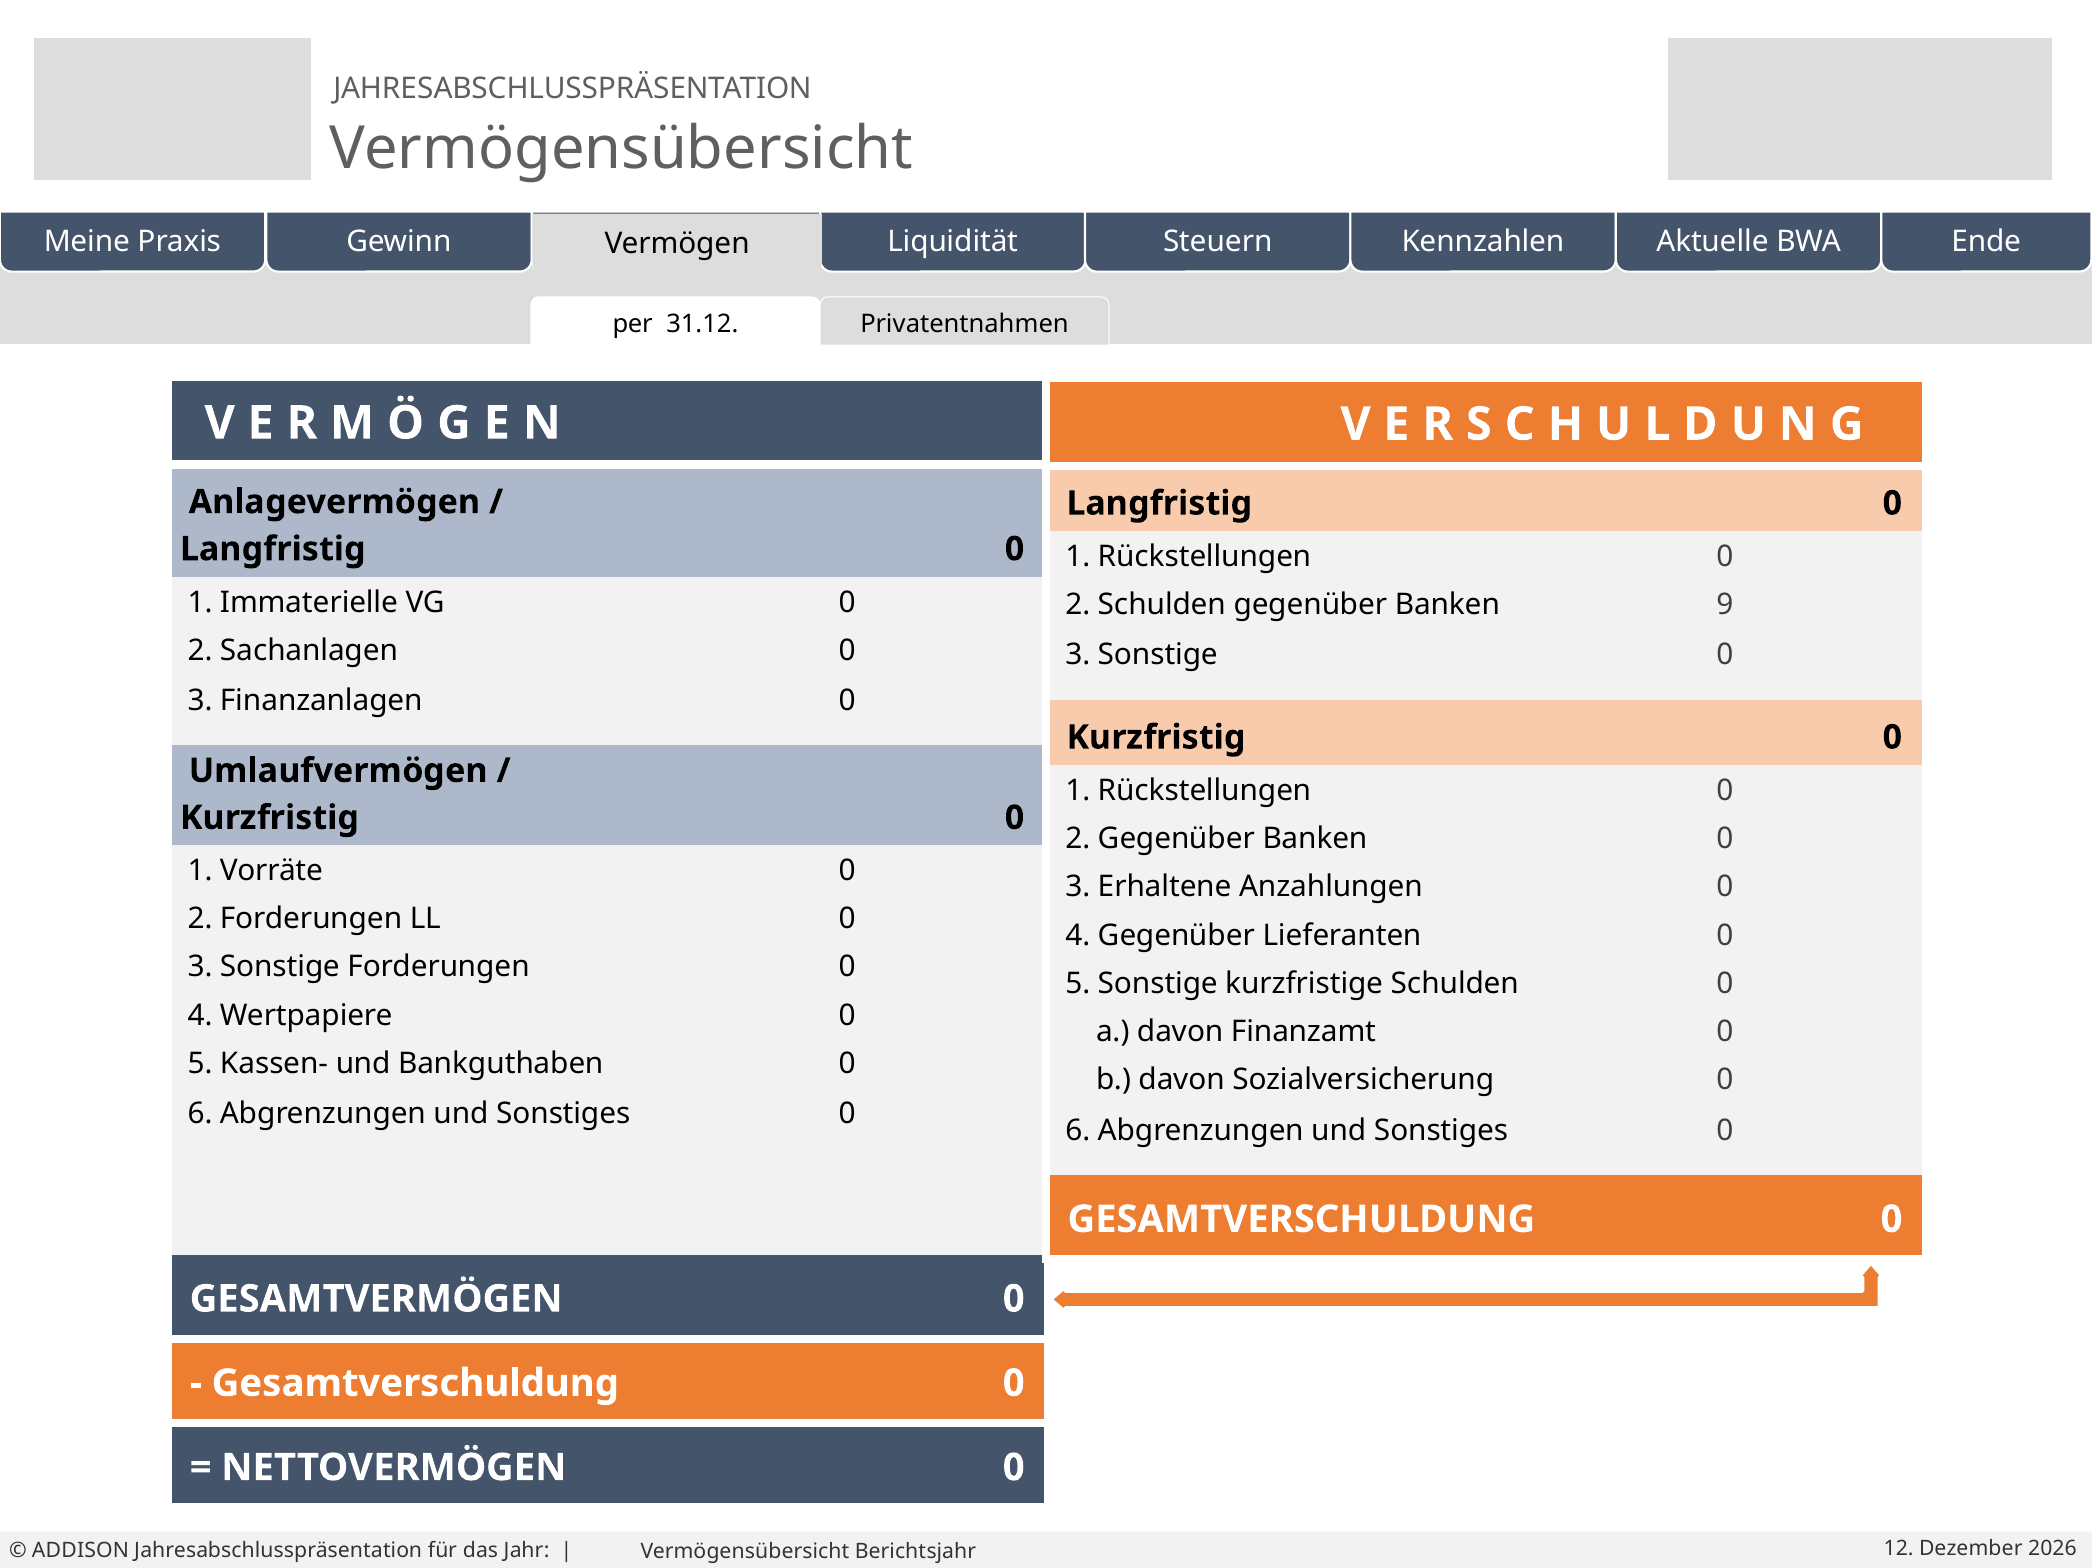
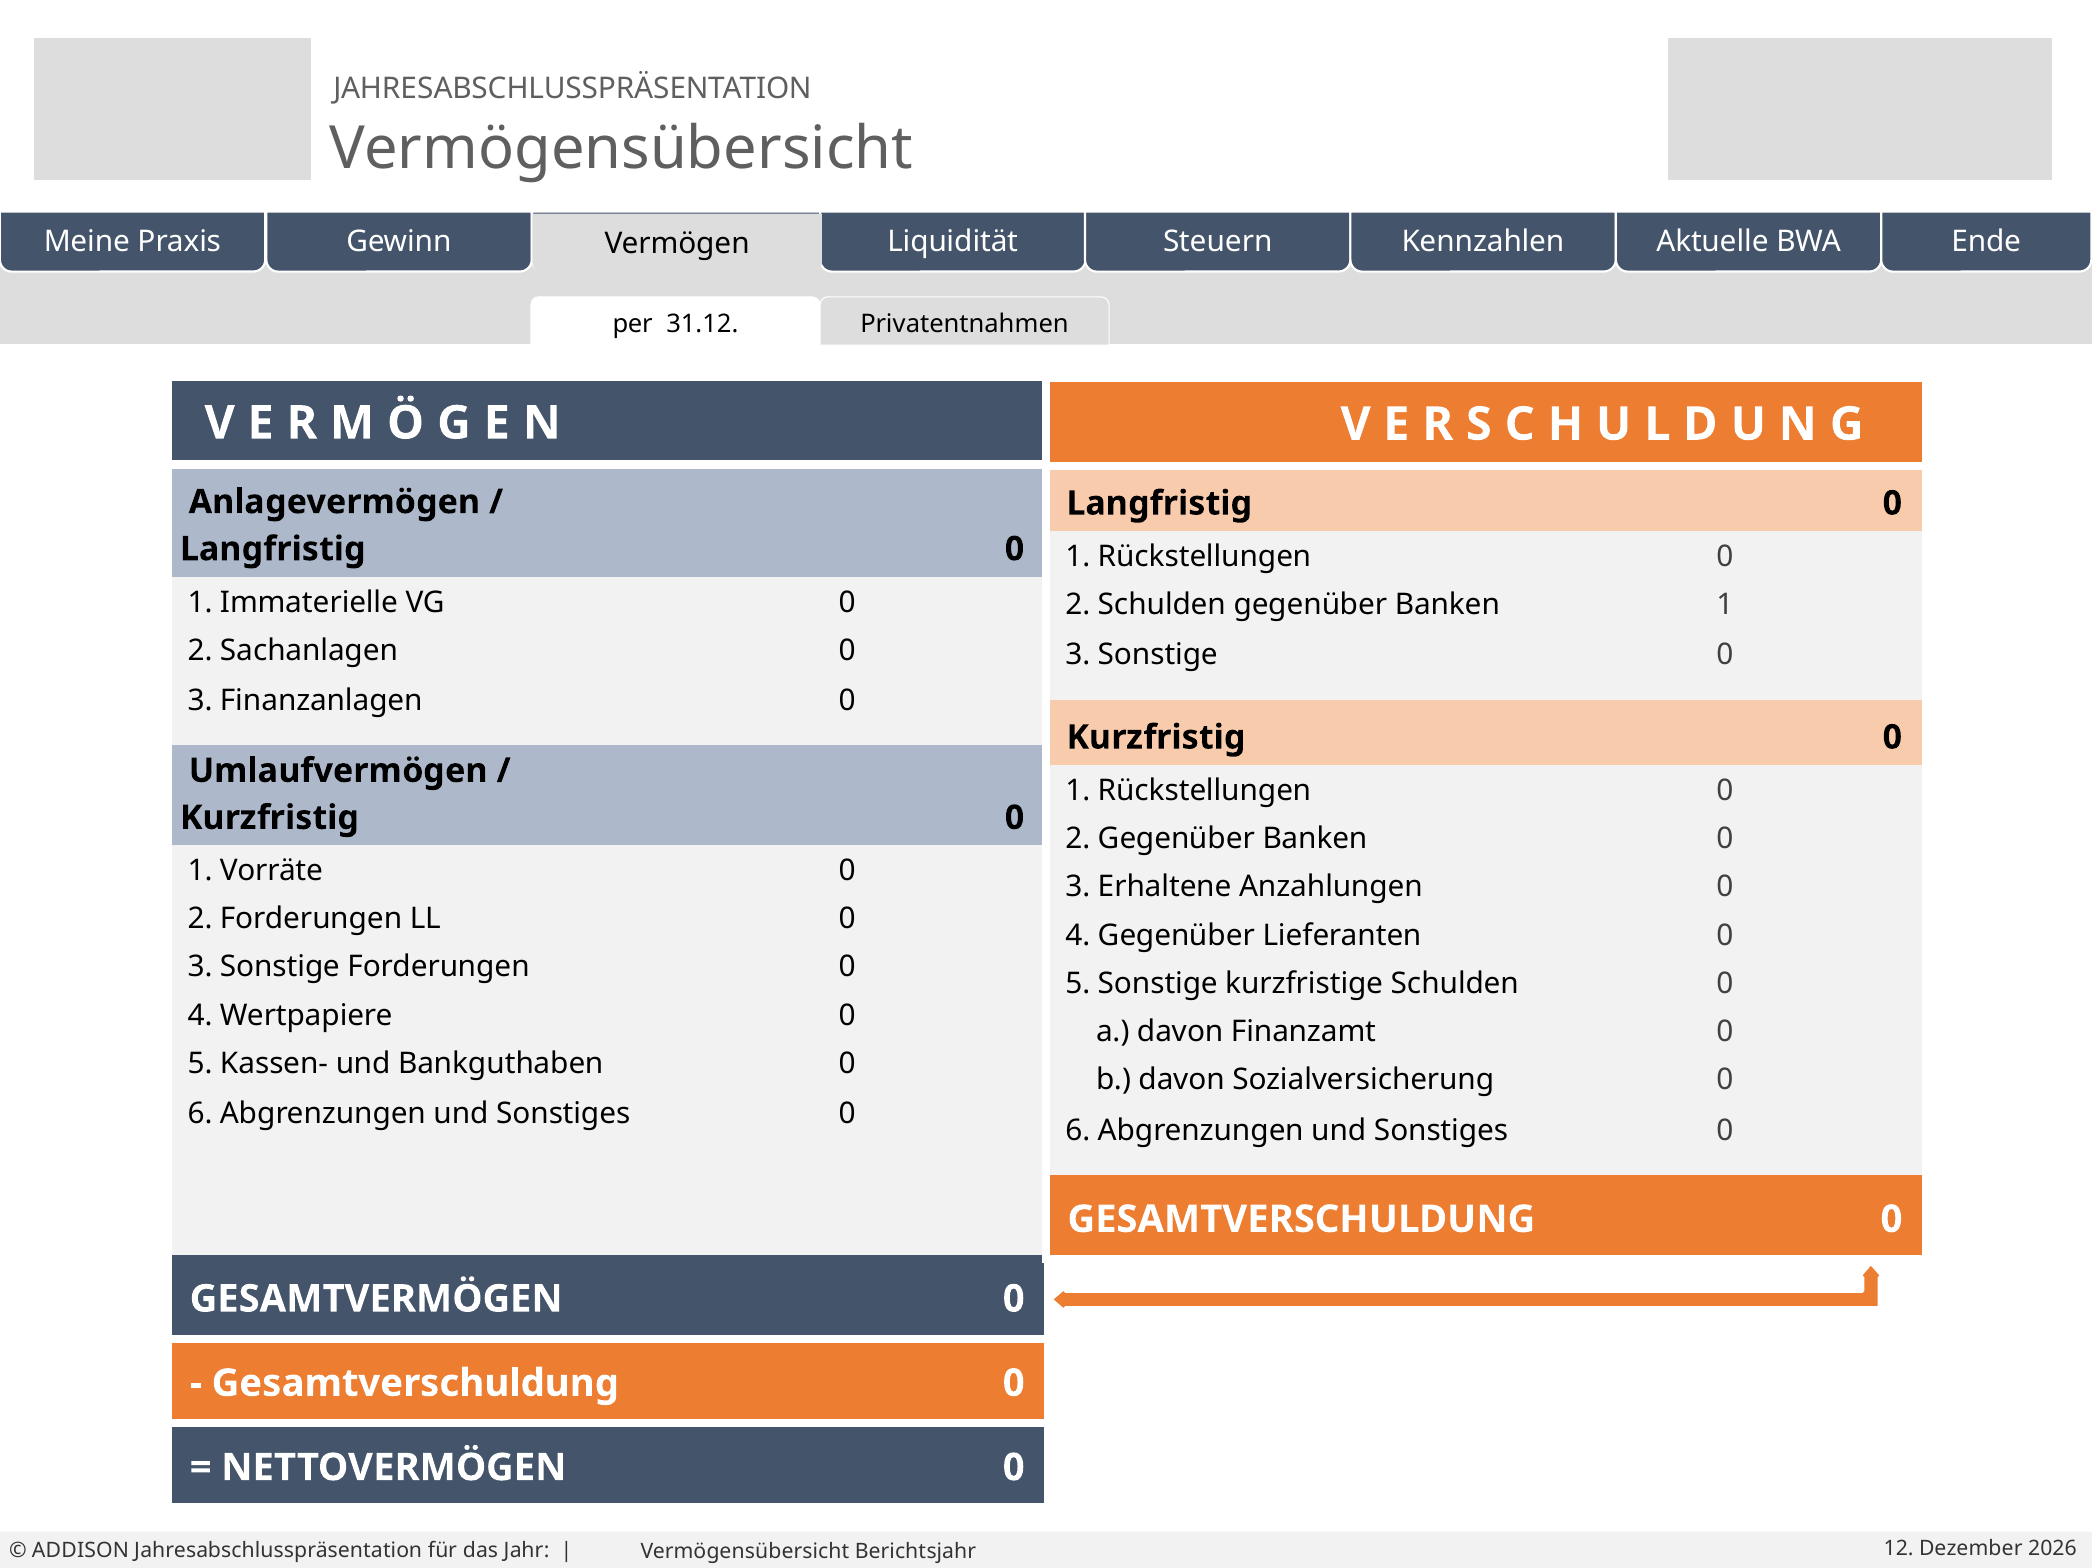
Banken 9: 9 -> 1 (1725, 605)
